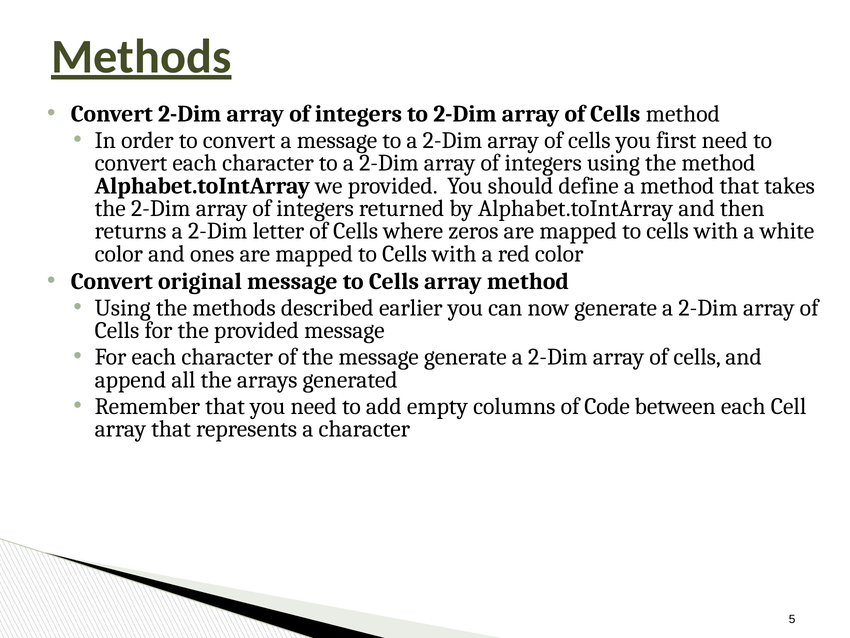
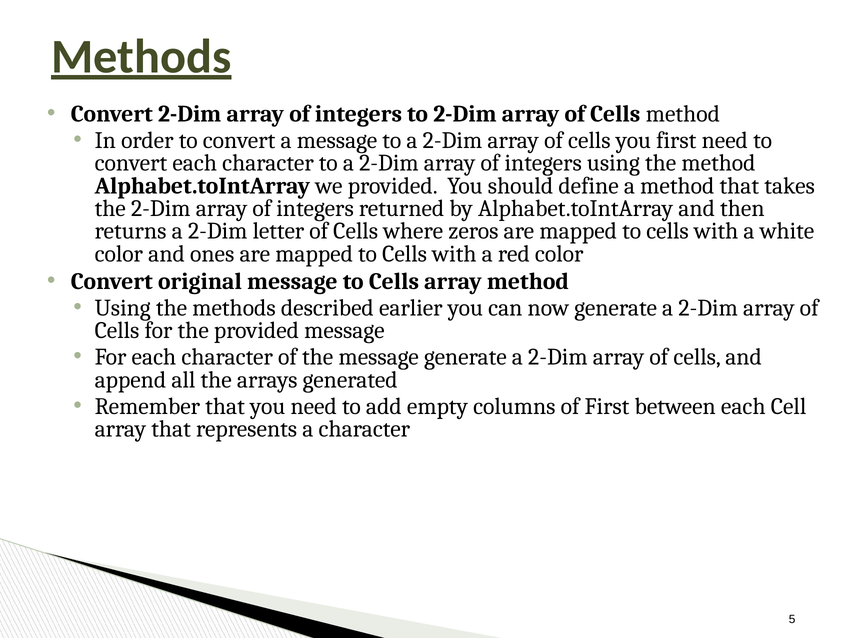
of Code: Code -> First (607, 406)
